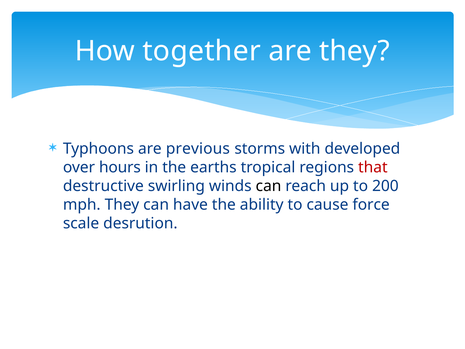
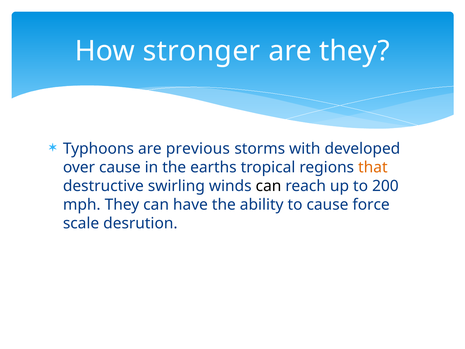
together: together -> stronger (202, 51)
over hours: hours -> cause (120, 167)
that colour: red -> orange (373, 167)
